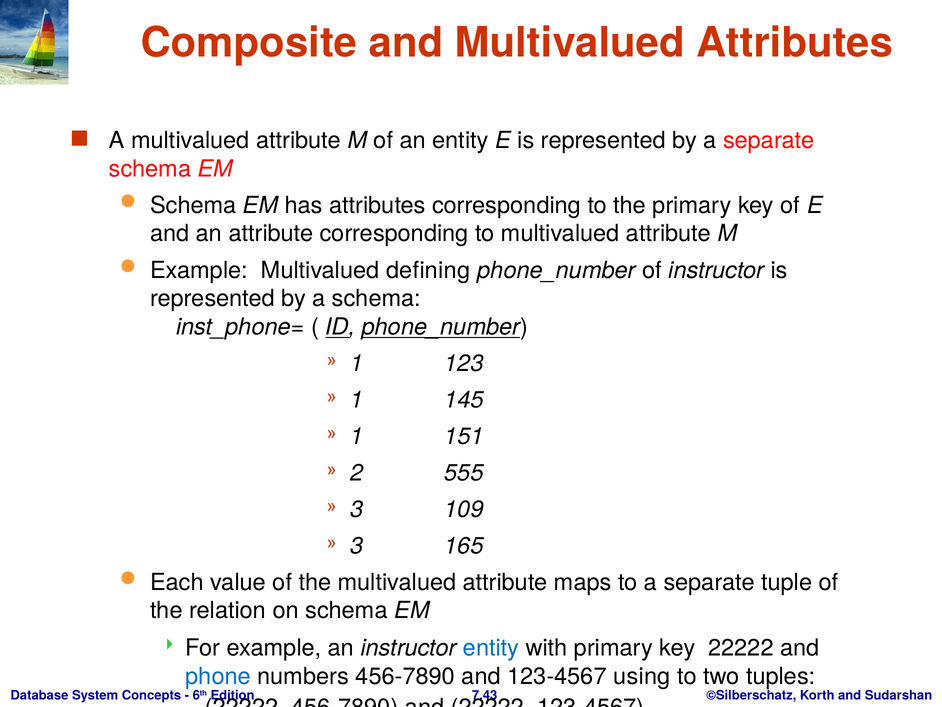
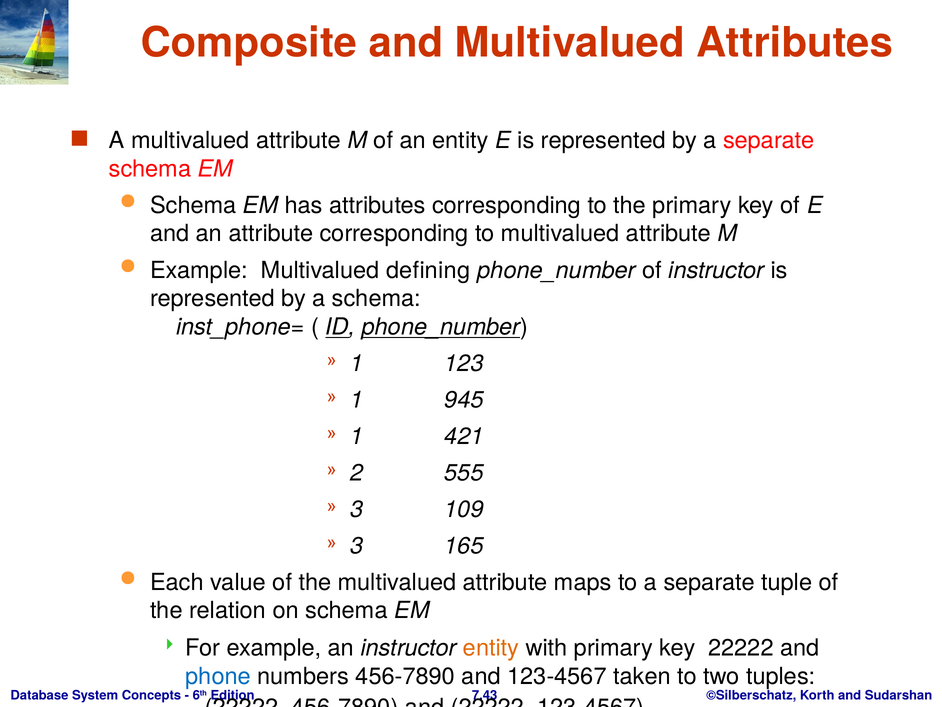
145: 145 -> 945 (464, 400)
151: 151 -> 421 (464, 436)
entity colour: blue -> orange (491, 648)
using: using -> taken (642, 676)
